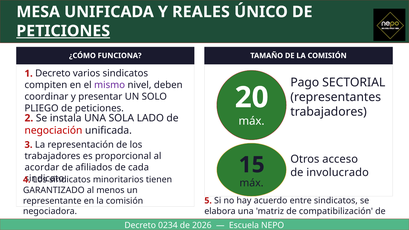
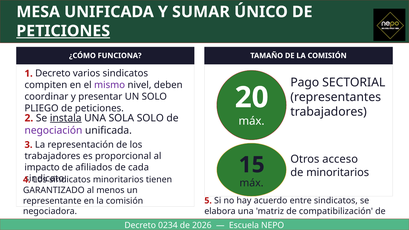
REALES: REALES -> SUMAR (201, 12)
instala underline: none -> present (66, 118)
SOLA LADO: LADO -> SOLO (150, 118)
negociación colour: red -> purple (53, 130)
acordar: acordar -> impacto (42, 167)
de involucrado: involucrado -> minoritarios (338, 172)
